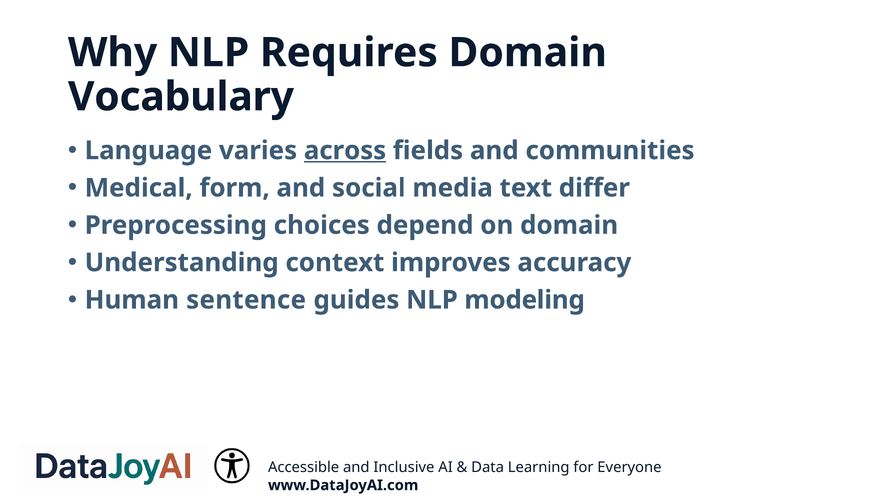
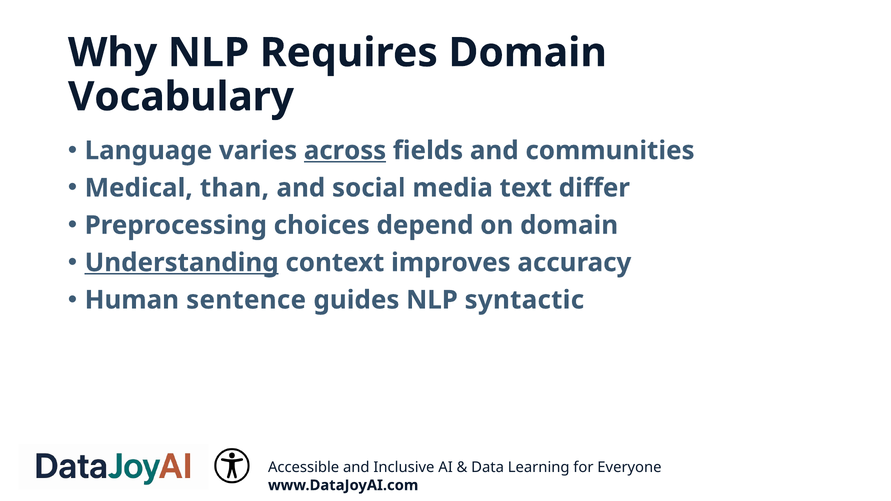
form: form -> than (234, 188)
Understanding underline: none -> present (182, 263)
modeling: modeling -> syntactic (524, 300)
